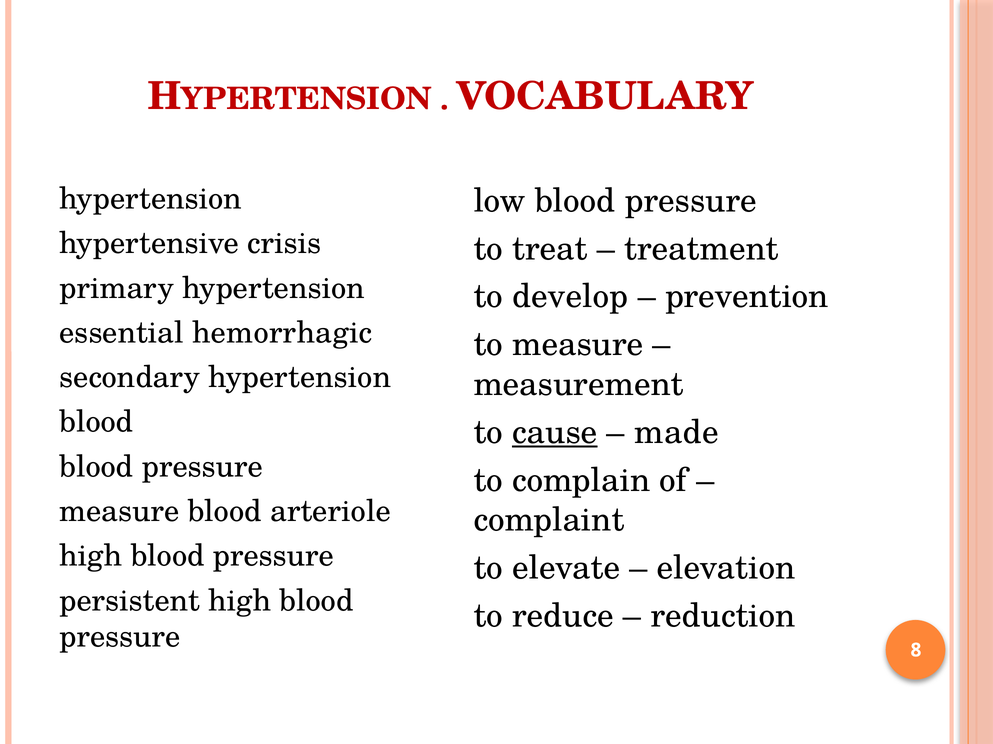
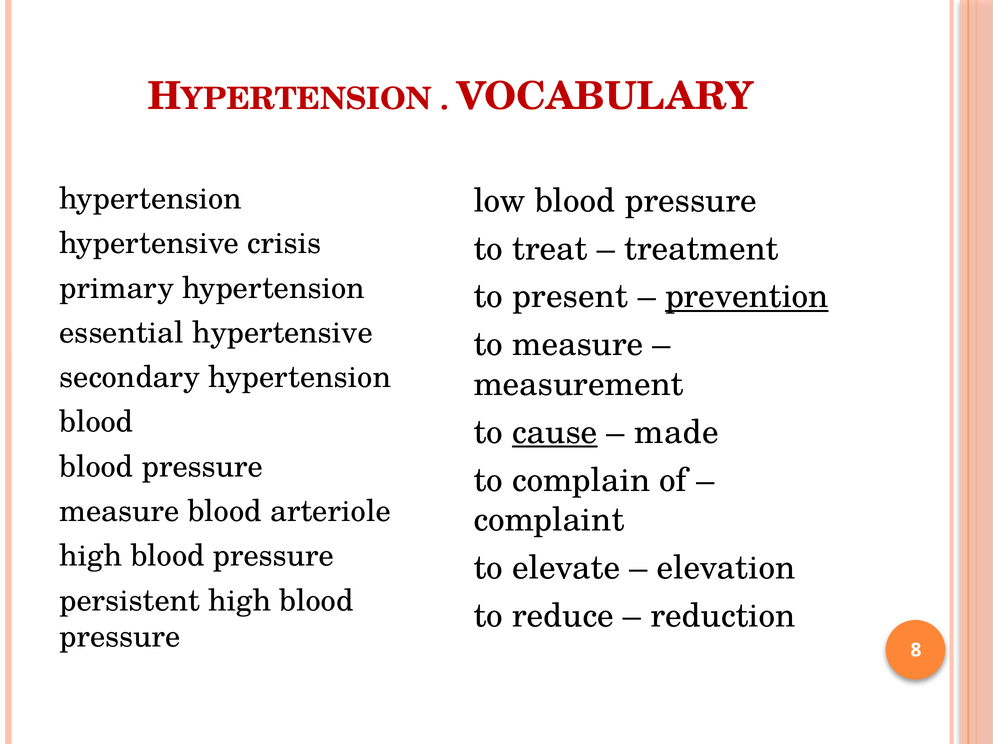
develop: develop -> present (570, 297)
prevention underline: none -> present (747, 297)
essential hemorrhagic: hemorrhagic -> hypertensive (282, 333)
